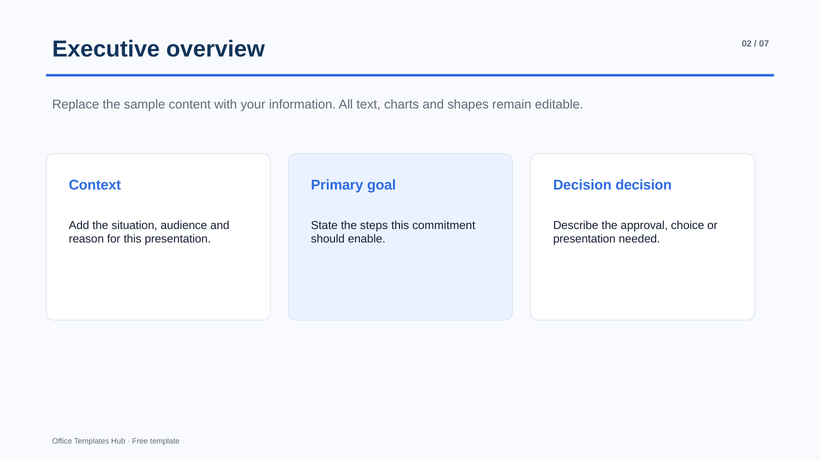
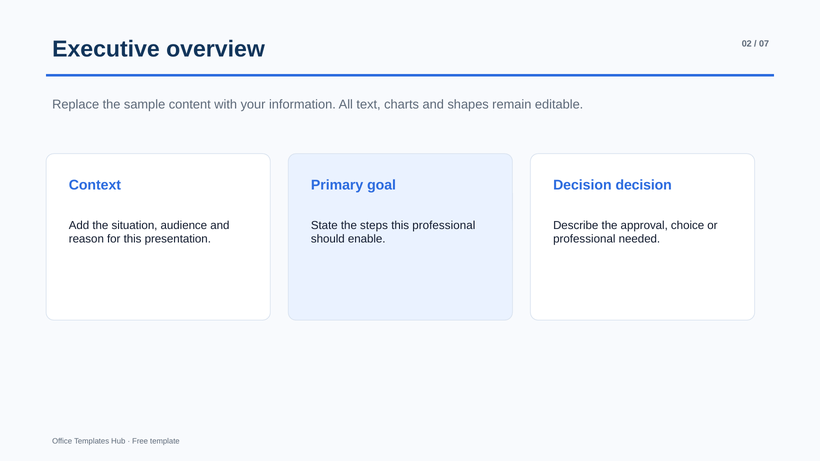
this commitment: commitment -> professional (444, 225)
presentation: presentation -> professional (584, 239)
